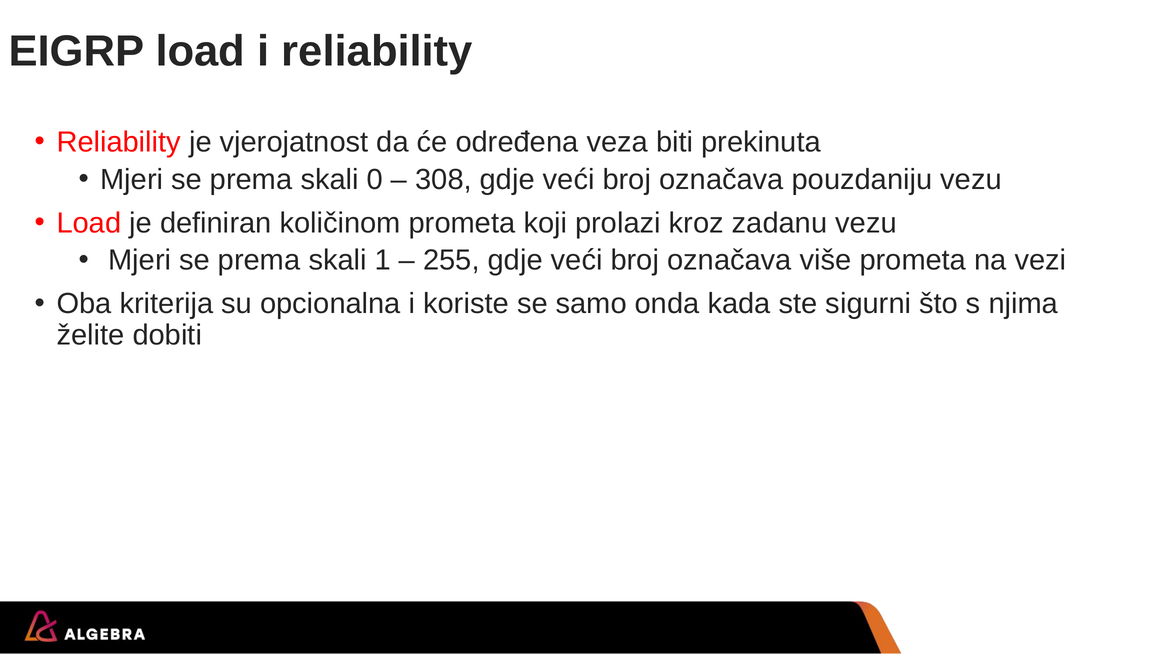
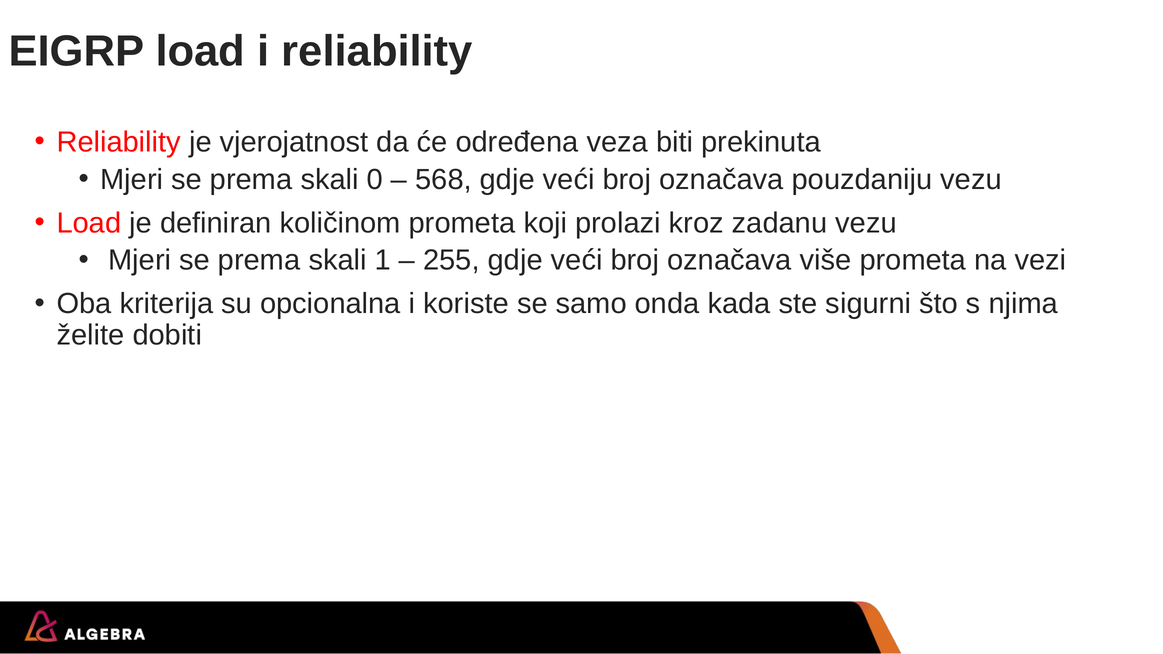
308: 308 -> 568 (443, 179)
